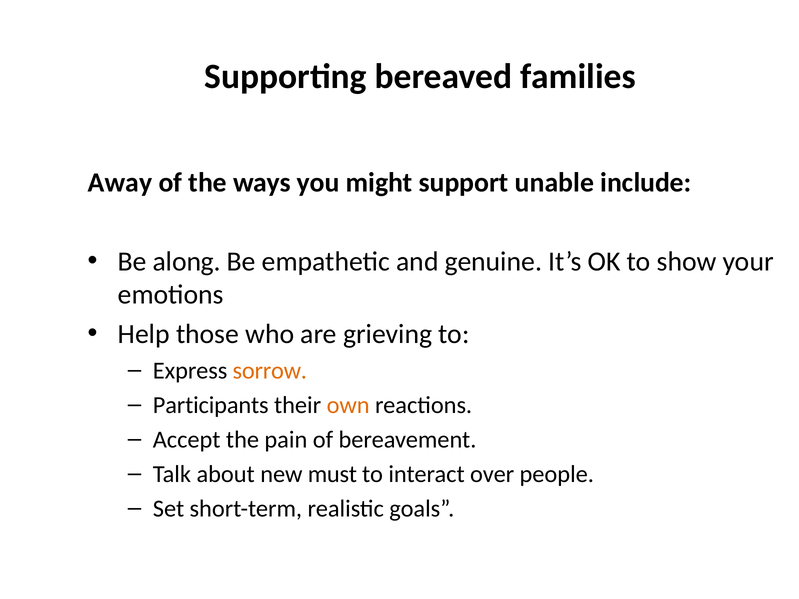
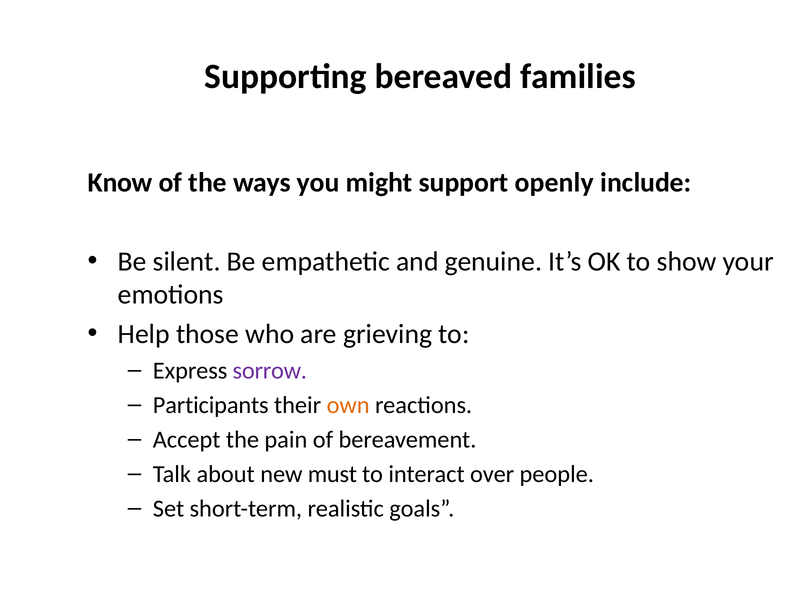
Away: Away -> Know (120, 183)
unable: unable -> openly (554, 183)
along: along -> silent (187, 262)
sorrow colour: orange -> purple (270, 371)
